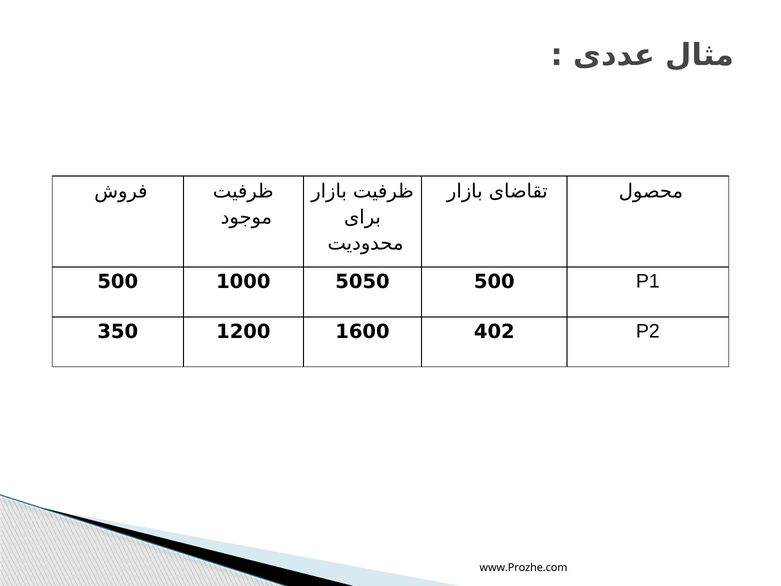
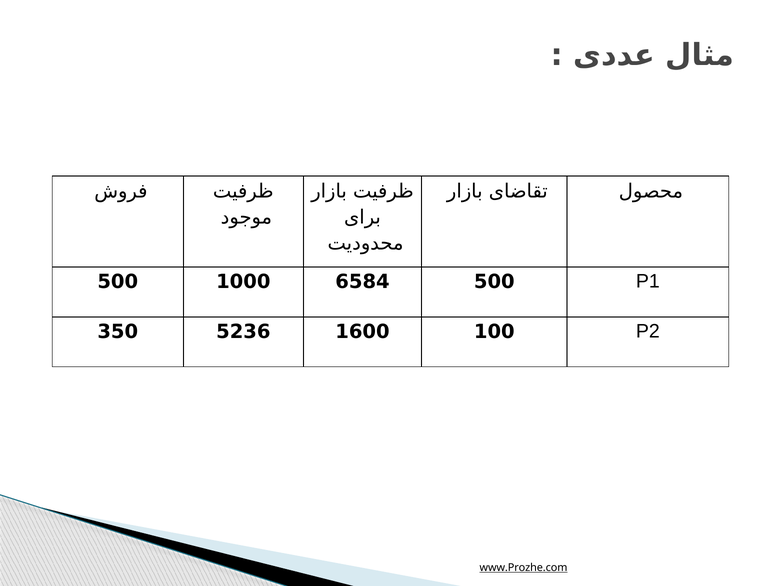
5050: 5050 -> 6584 (363, 282)
1200: 1200 -> 5236 (243, 332)
402: 402 -> 100 (494, 332)
www.Prozhe.com underline: none -> present (524, 567)
